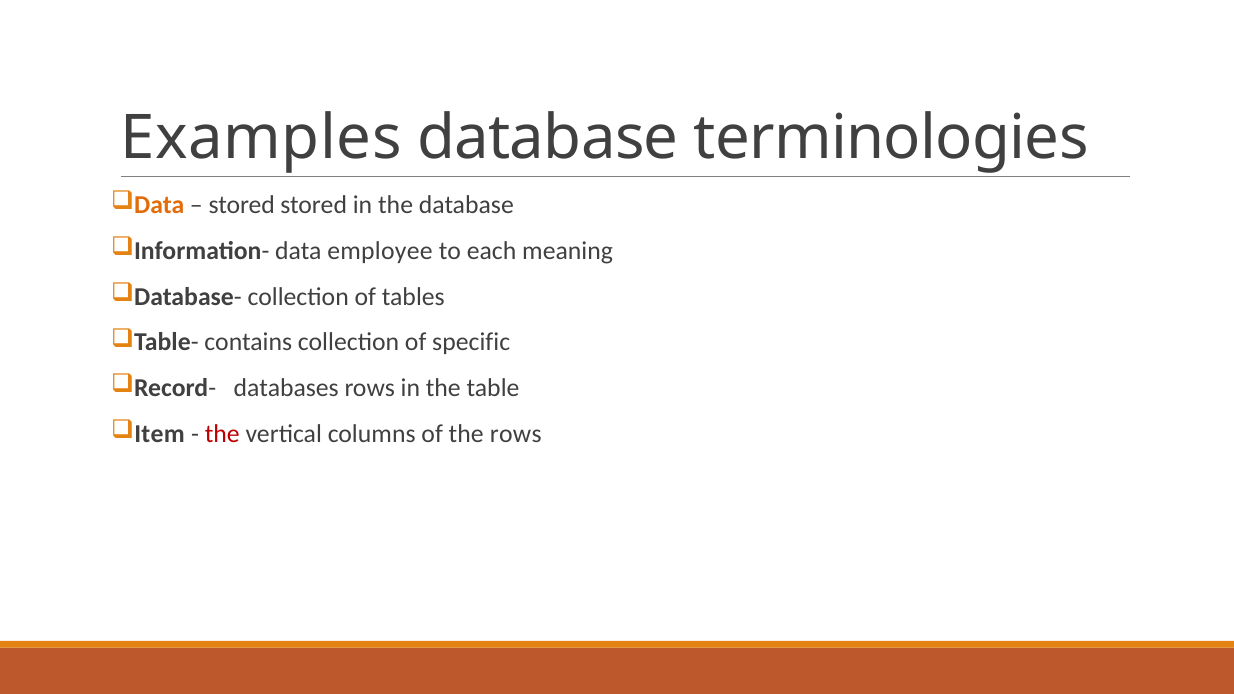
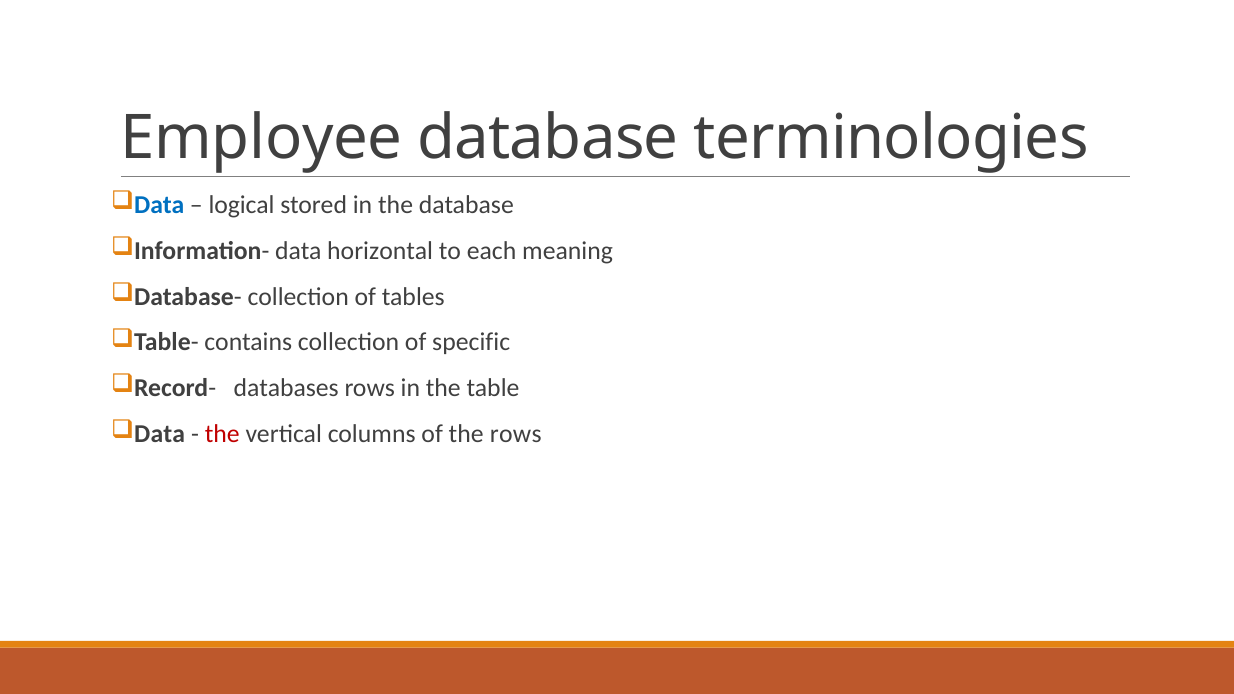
Examples: Examples -> Employee (261, 138)
Data colour: orange -> blue (159, 205)
stored: stored -> logical (242, 205)
employee: employee -> horizontal (380, 251)
Item: Item -> Data (160, 434)
